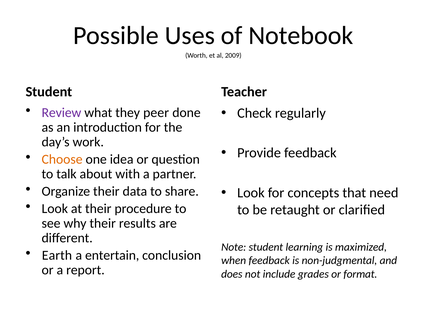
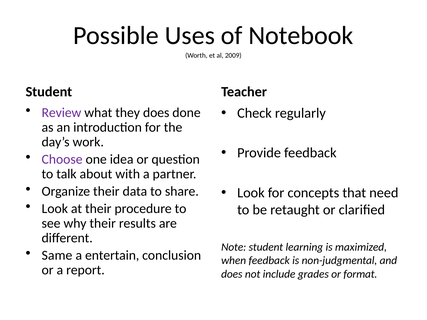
they peer: peer -> does (156, 113)
Choose colour: orange -> purple (62, 160)
Earth: Earth -> Same (57, 256)
